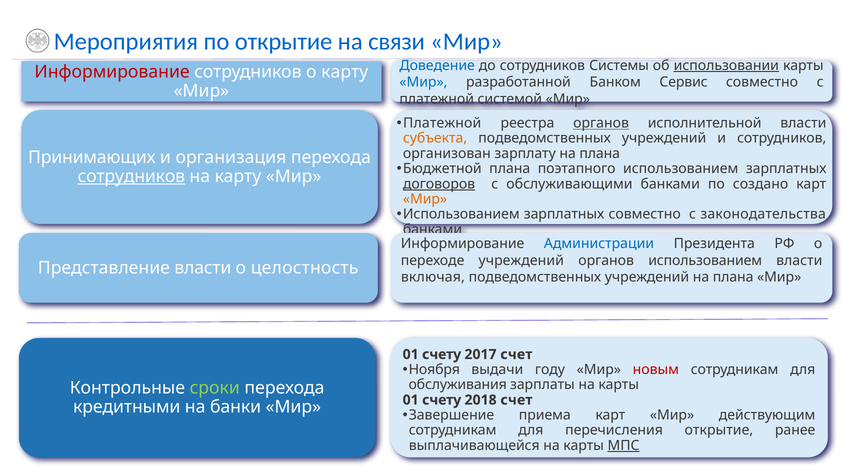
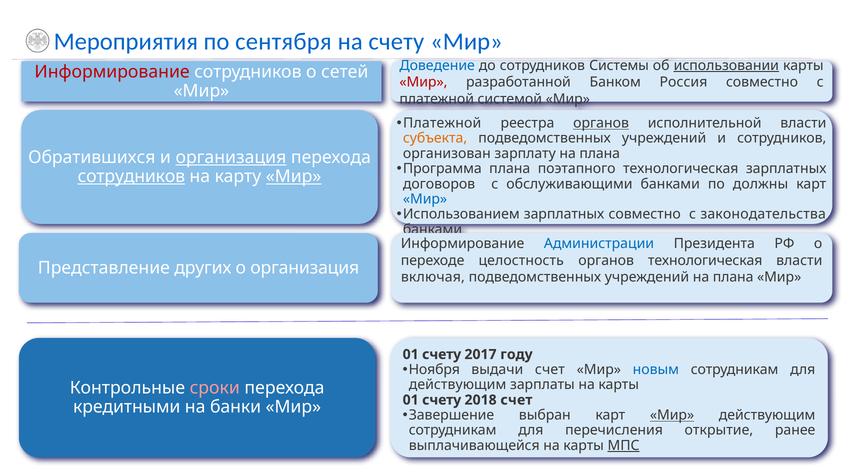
по открытие: открытие -> сентября (283, 42)
на связи: связи -> счету (396, 42)
о карту: карту -> сетей (345, 72)
Мир colour: blue -> red (423, 82)
Сервис: Сервис -> Россия (683, 82)
Принимающих: Принимающих -> Обратившихся (92, 157)
организация underline: none -> present (231, 157)
Бюджетной: Бюджетной -> Программа (442, 169)
поэтапного использованием: использованием -> технологическая (681, 169)
Мир underline: none -> present (294, 177)
договоров underline: present -> none (439, 184)
создано: создано -> должны (761, 184)
Мир colour: orange -> blue (425, 199)
переходе учреждений: учреждений -> целостность (521, 261)
органов использованием: использованием -> технологическая (705, 261)
Представление власти: власти -> других (203, 268)
о целостность: целостность -> организация (305, 268)
2017 счет: счет -> году (516, 355)
выдачи году: году -> счет (550, 370)
новым colour: red -> blue (656, 370)
обслуживания: обслуживания -> действующим (458, 385)
сроки colour: light green -> pink (215, 388)
приема: приема -> выбран (545, 415)
Мир underline: none -> present (672, 415)
